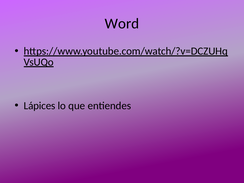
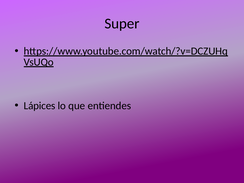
Word: Word -> Super (122, 24)
